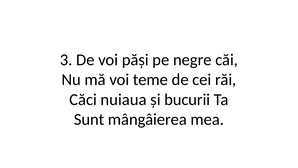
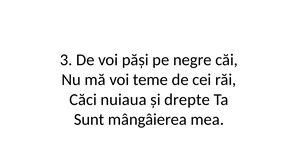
bucurii: bucurii -> drepte (187, 99)
